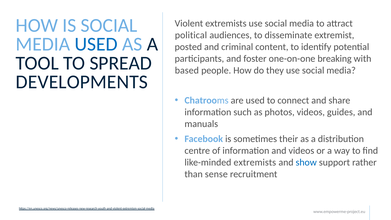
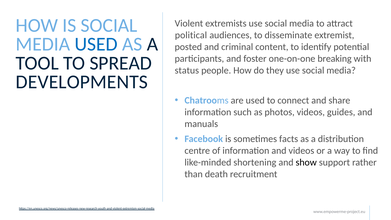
based: based -> status (187, 70)
their: their -> facts (289, 139)
like-minded extremists: extremists -> shortening (255, 162)
show colour: blue -> black (306, 162)
sense: sense -> death (216, 174)
